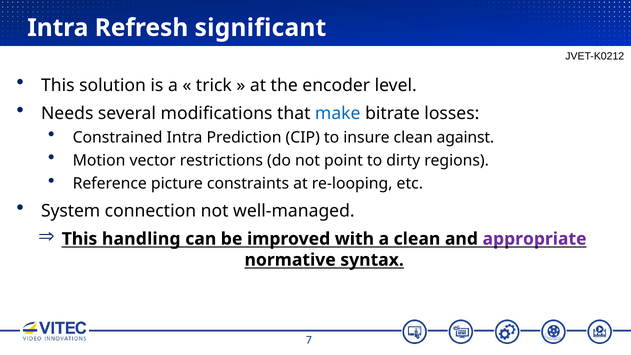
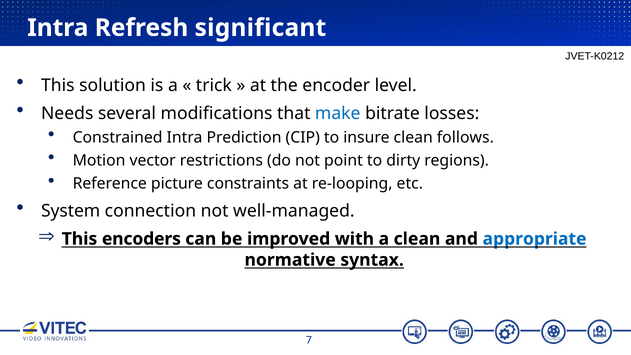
against: against -> follows (465, 137)
handling: handling -> encoders (141, 239)
appropriate colour: purple -> blue (535, 239)
